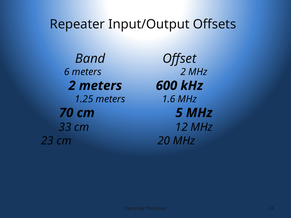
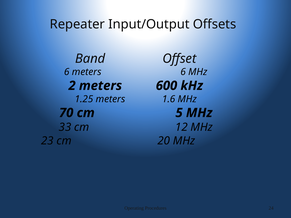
meters 2: 2 -> 6 (183, 72)
